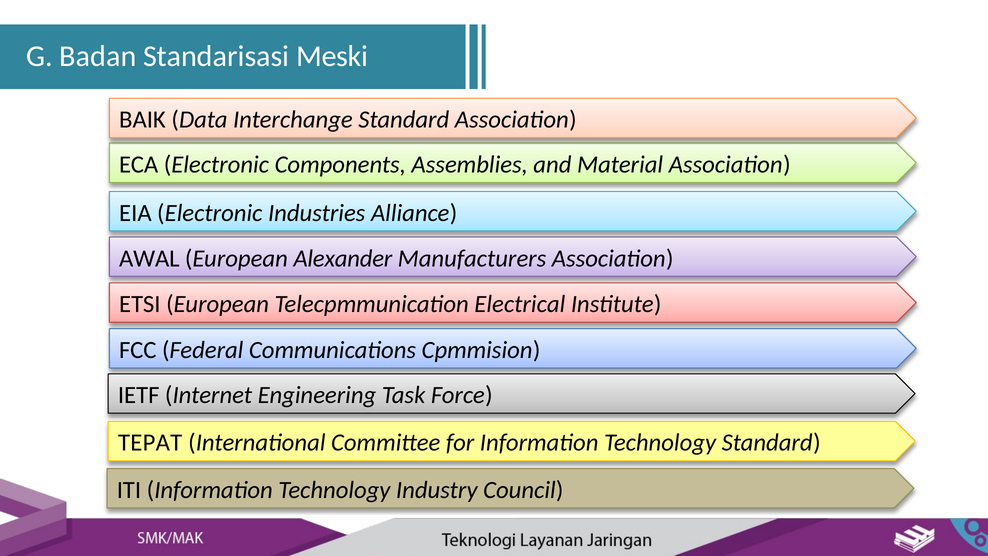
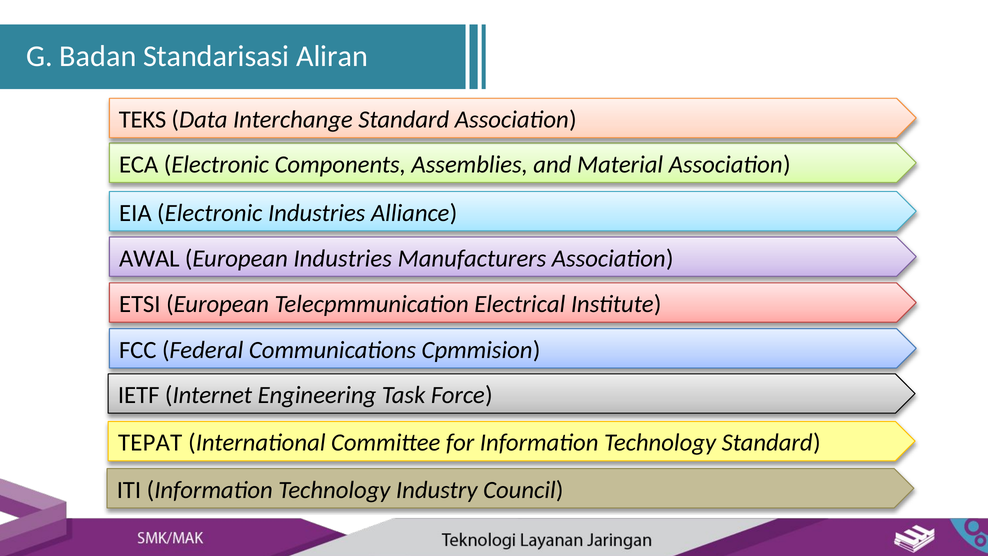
Meski: Meski -> Aliran (332, 56)
BAIK: BAIK -> TEKS (143, 120)
European Alexander: Alexander -> Industries (343, 258)
